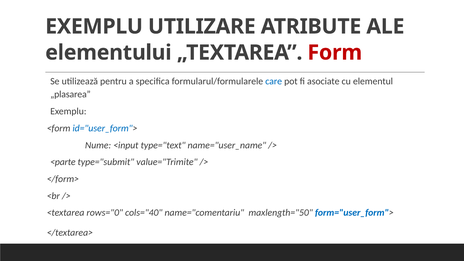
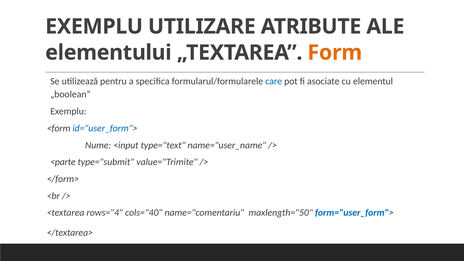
Form colour: red -> orange (335, 53)
„plasarea: „plasarea -> „boolean (70, 94)
rows="0: rows="0 -> rows="4 (105, 213)
